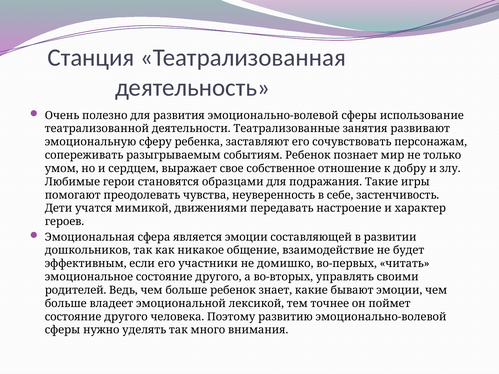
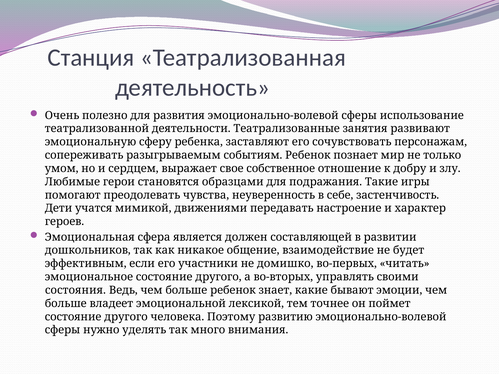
является эмоции: эмоции -> должен (246, 237)
родителей: родителей -> состояния (75, 290)
